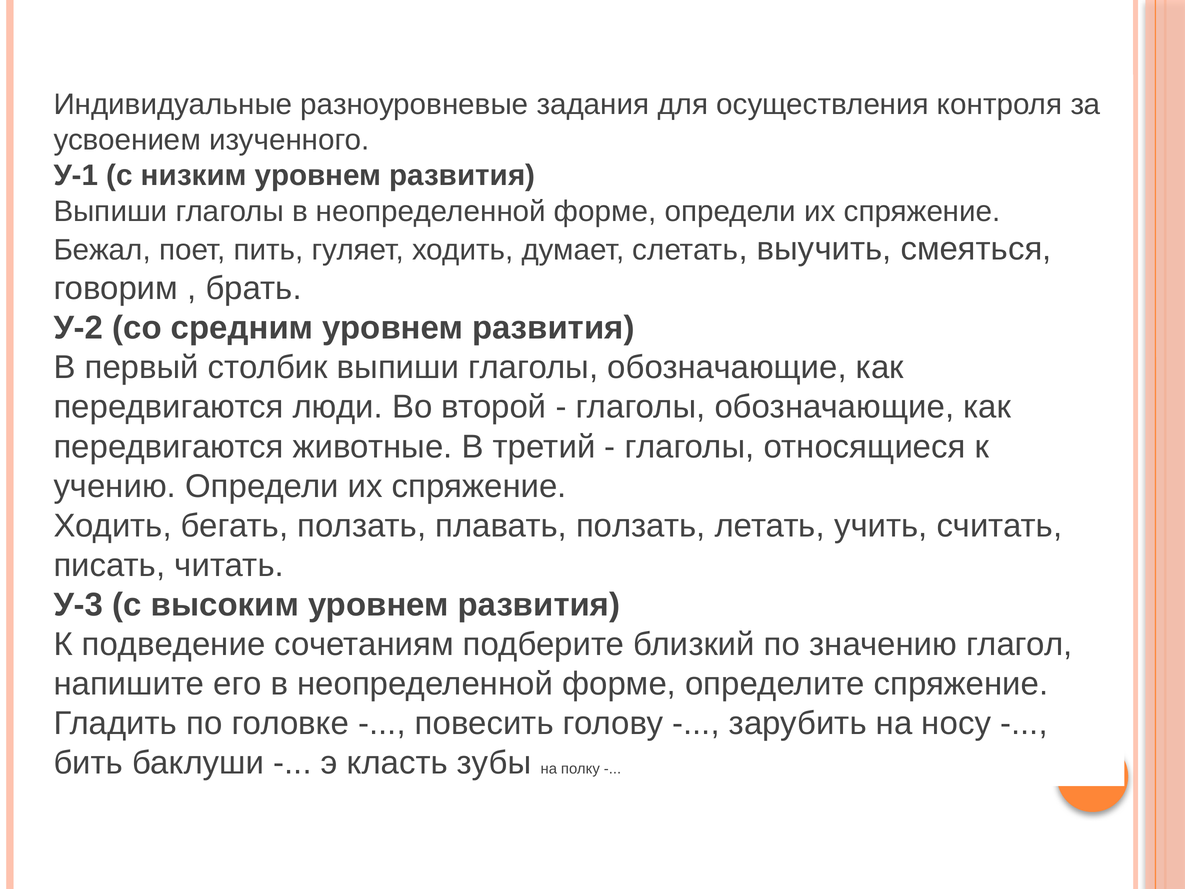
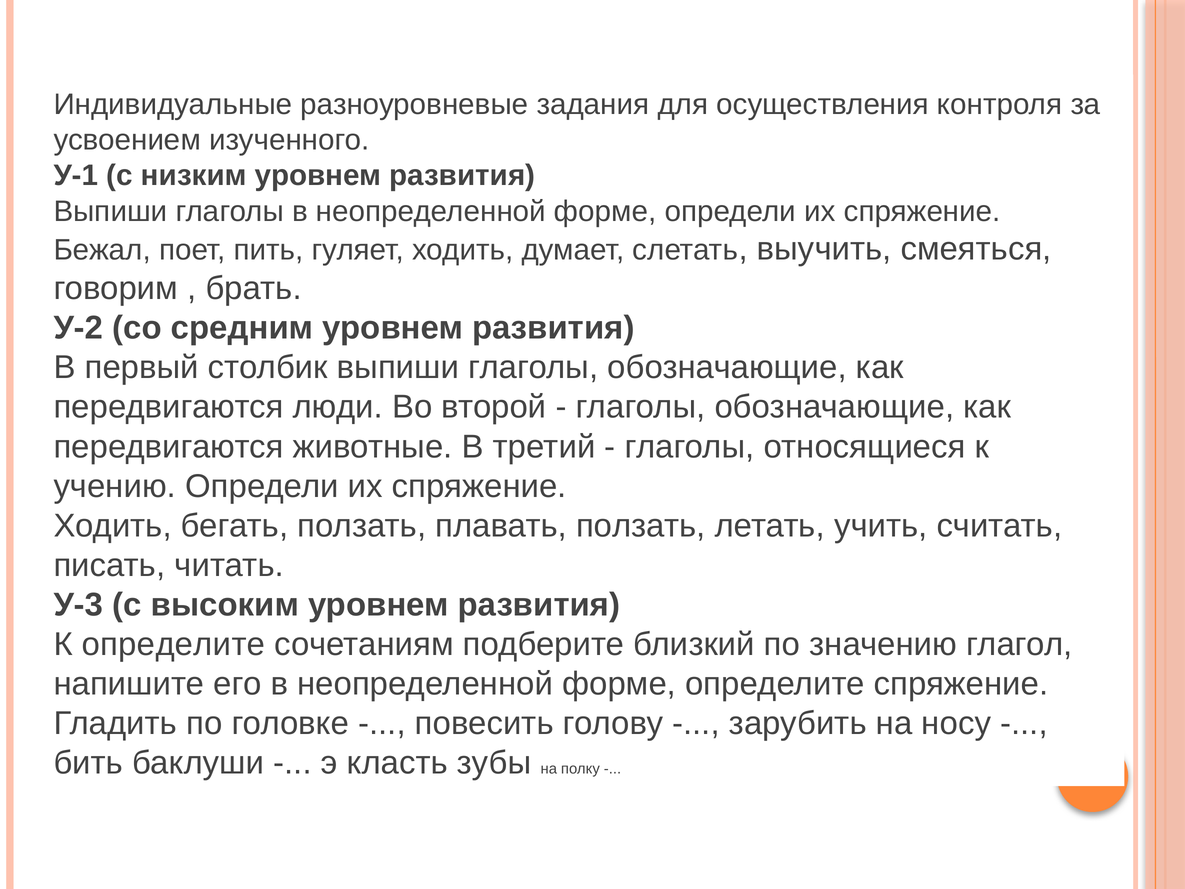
К подведение: подведение -> определите (173, 644)
